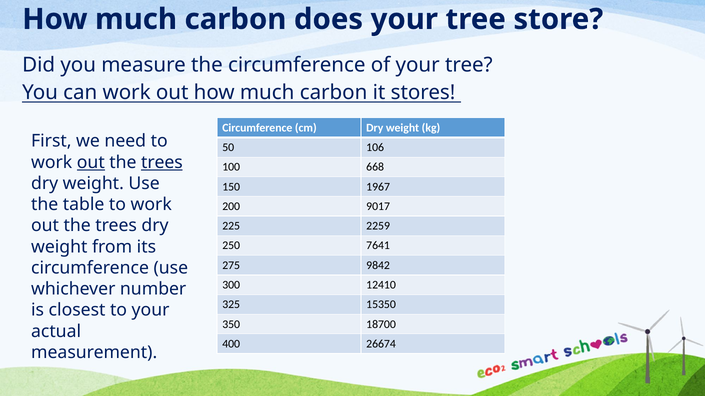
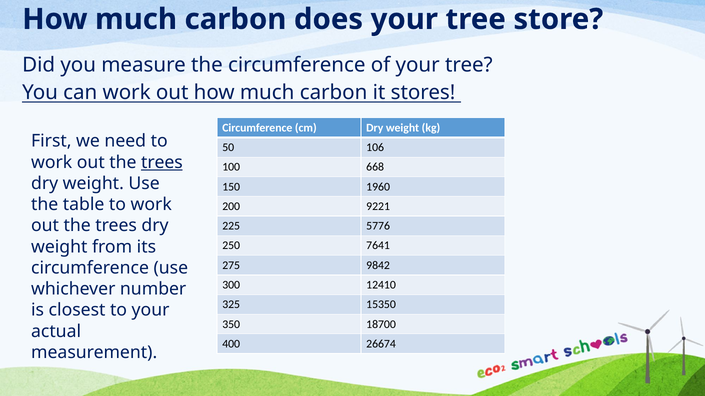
out underline: present -> none (91, 163)
1967: 1967 -> 1960 (378, 187)
9017: 9017 -> 9221 (378, 207)
2259: 2259 -> 5776 (378, 226)
